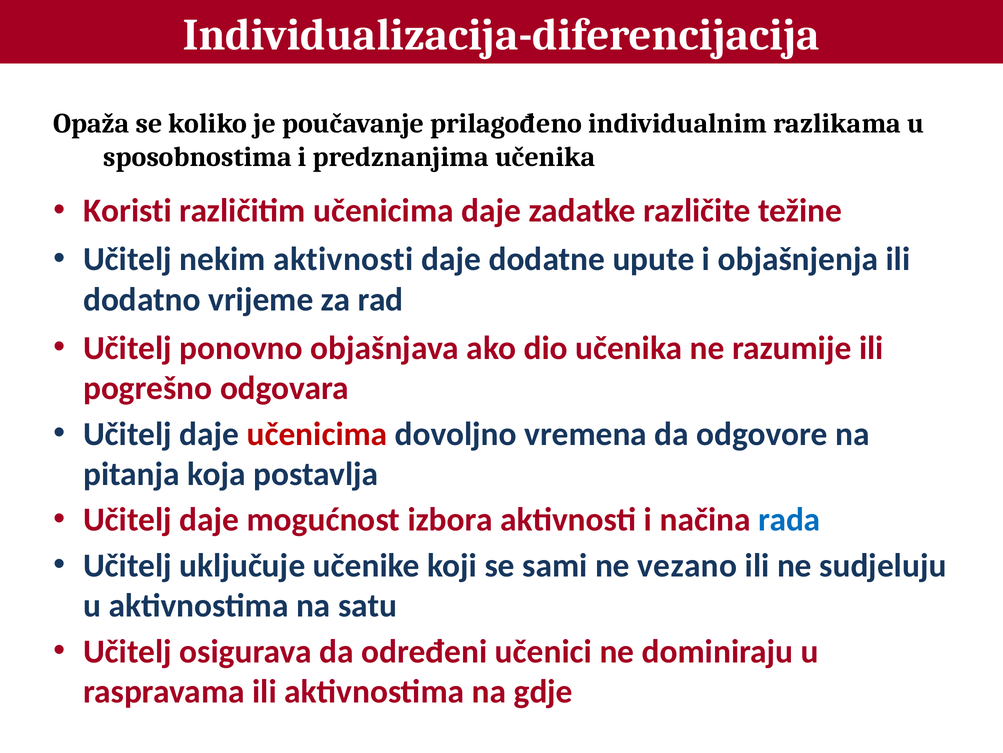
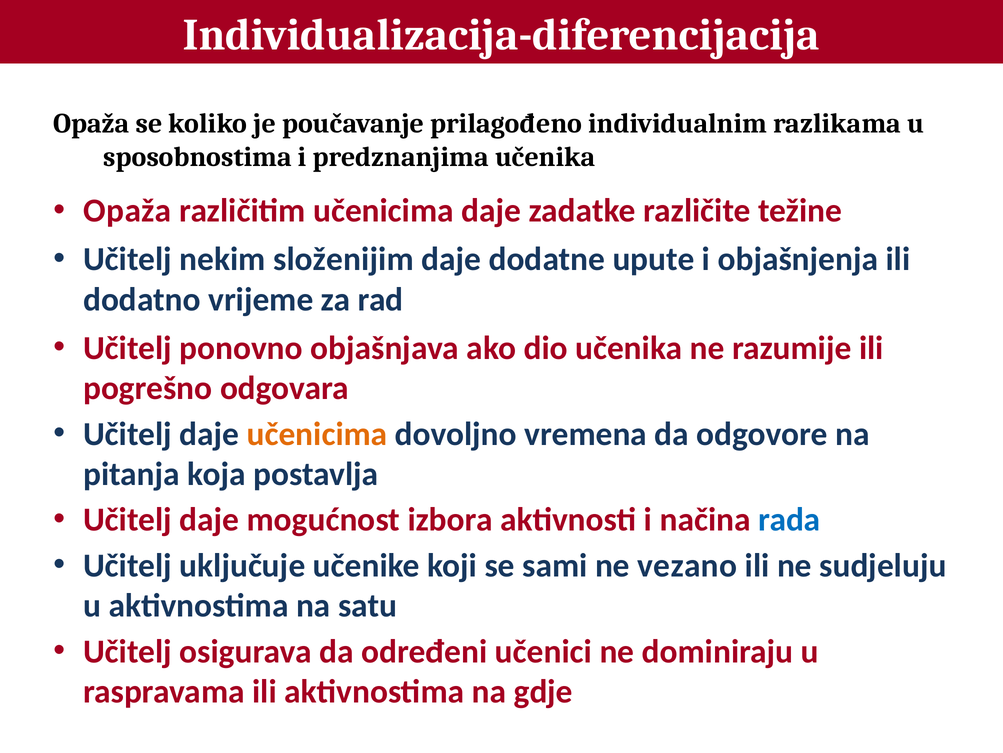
Koristi: Koristi -> Opaža (127, 211)
nekim aktivnosti: aktivnosti -> složenijim (343, 259)
učenicima colour: red -> orange (317, 434)
